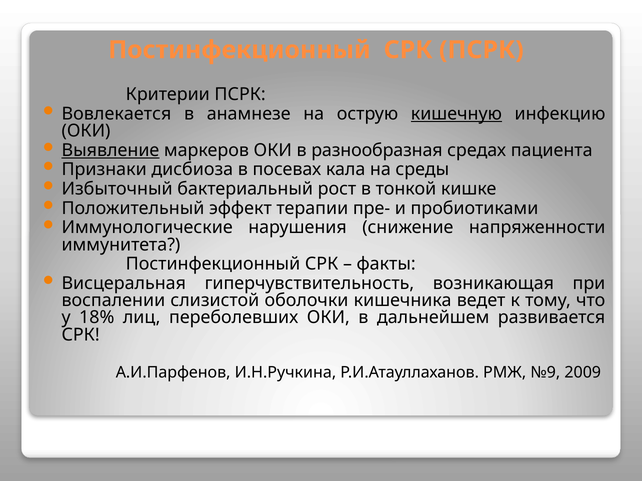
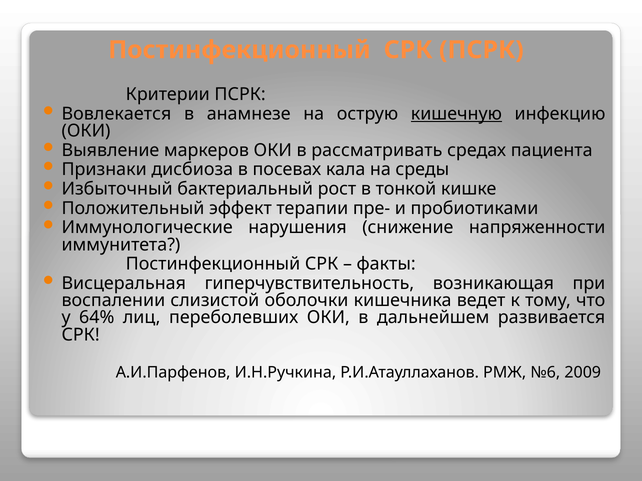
Выявление underline: present -> none (110, 150)
разнообразная: разнообразная -> рассматривать (377, 150)
18%: 18% -> 64% (97, 318)
№9: №9 -> №6 (545, 373)
